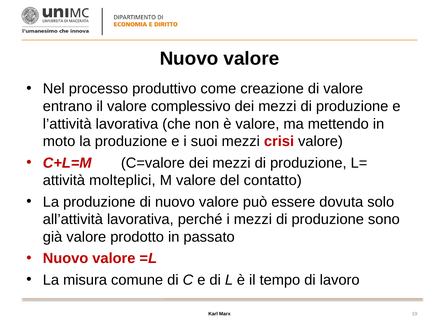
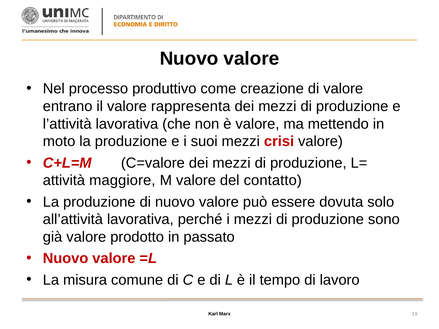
complessivo: complessivo -> rappresenta (191, 106)
molteplici: molteplici -> maggiore (122, 181)
